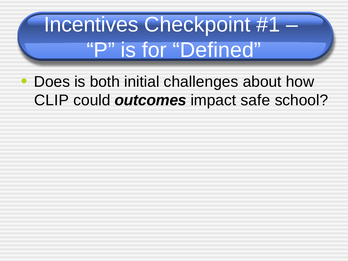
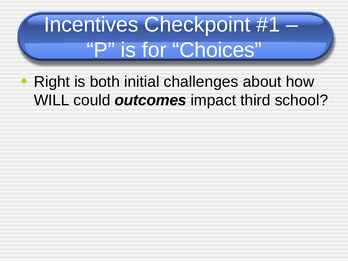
Defined: Defined -> Choices (217, 50)
Does: Does -> Right (52, 82)
CLIP: CLIP -> WILL (52, 100)
safe: safe -> third (255, 100)
